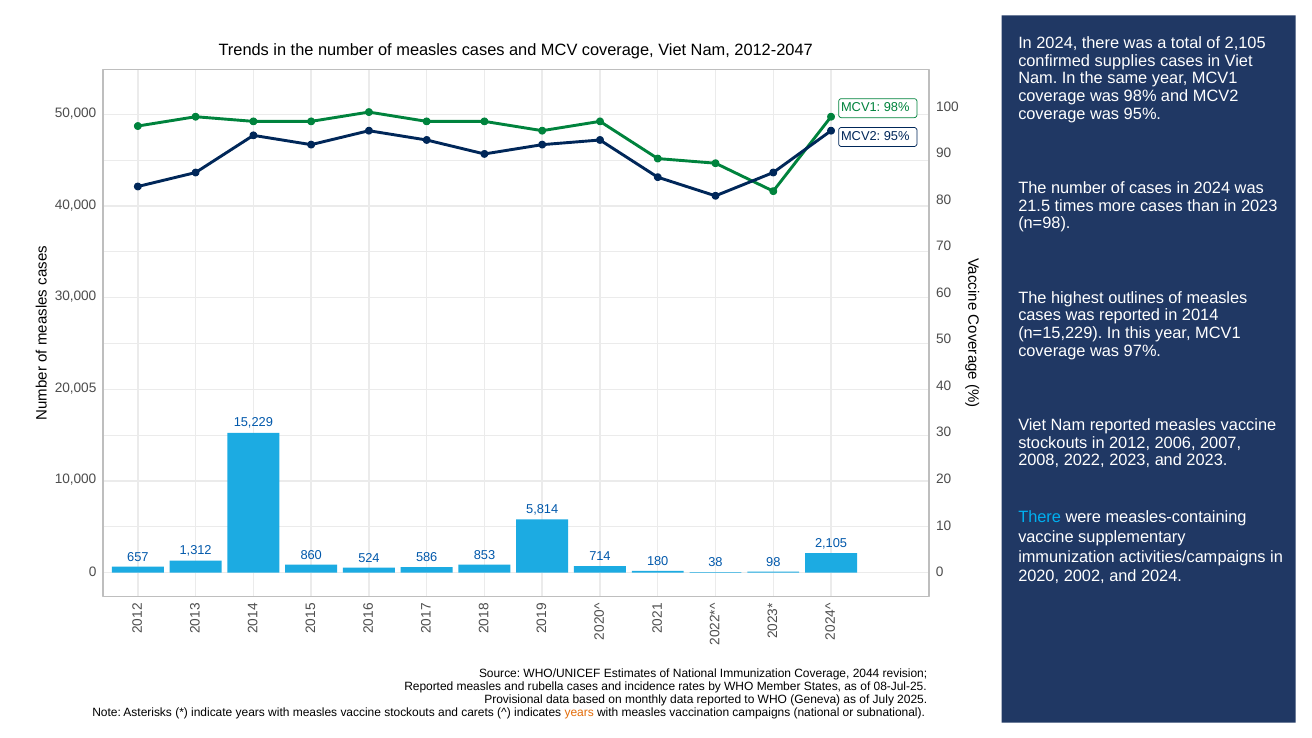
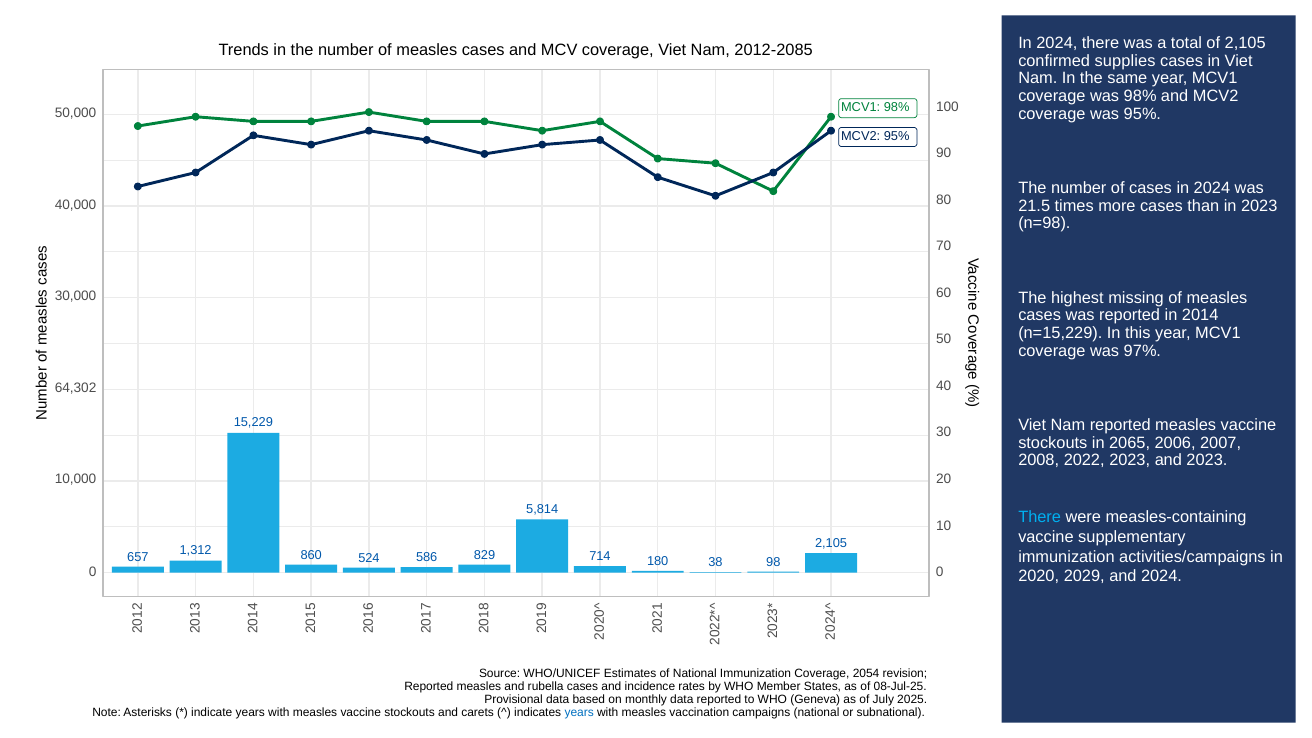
2012-2047: 2012-2047 -> 2012-2085 (774, 50)
outlines: outlines -> missing (1136, 298)
20,005: 20,005 -> 64,302 (76, 388)
2012: 2012 -> 2065 (1130, 443)
853: 853 -> 829 (484, 555)
2002: 2002 -> 2029 (1084, 576)
2044: 2044 -> 2054 (866, 673)
years colour: orange -> blue (579, 712)
